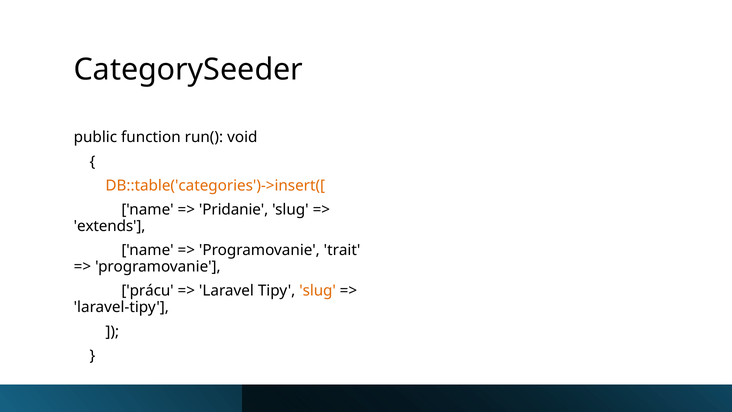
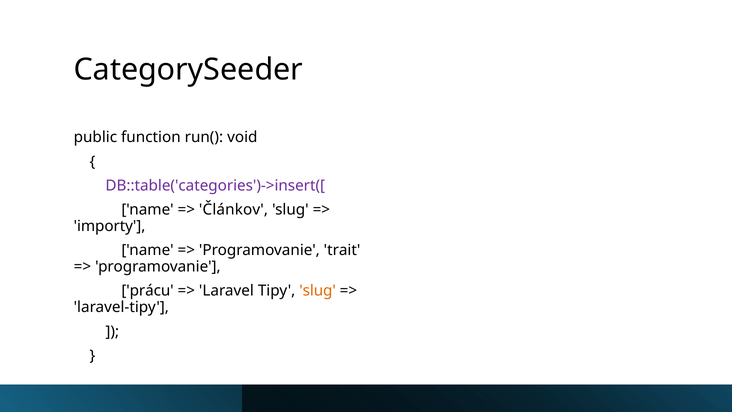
DB::table('categories')->insert([ colour: orange -> purple (215, 186)
Pridanie: Pridanie -> Článkov (234, 210)
extends: extends -> importy (110, 226)
